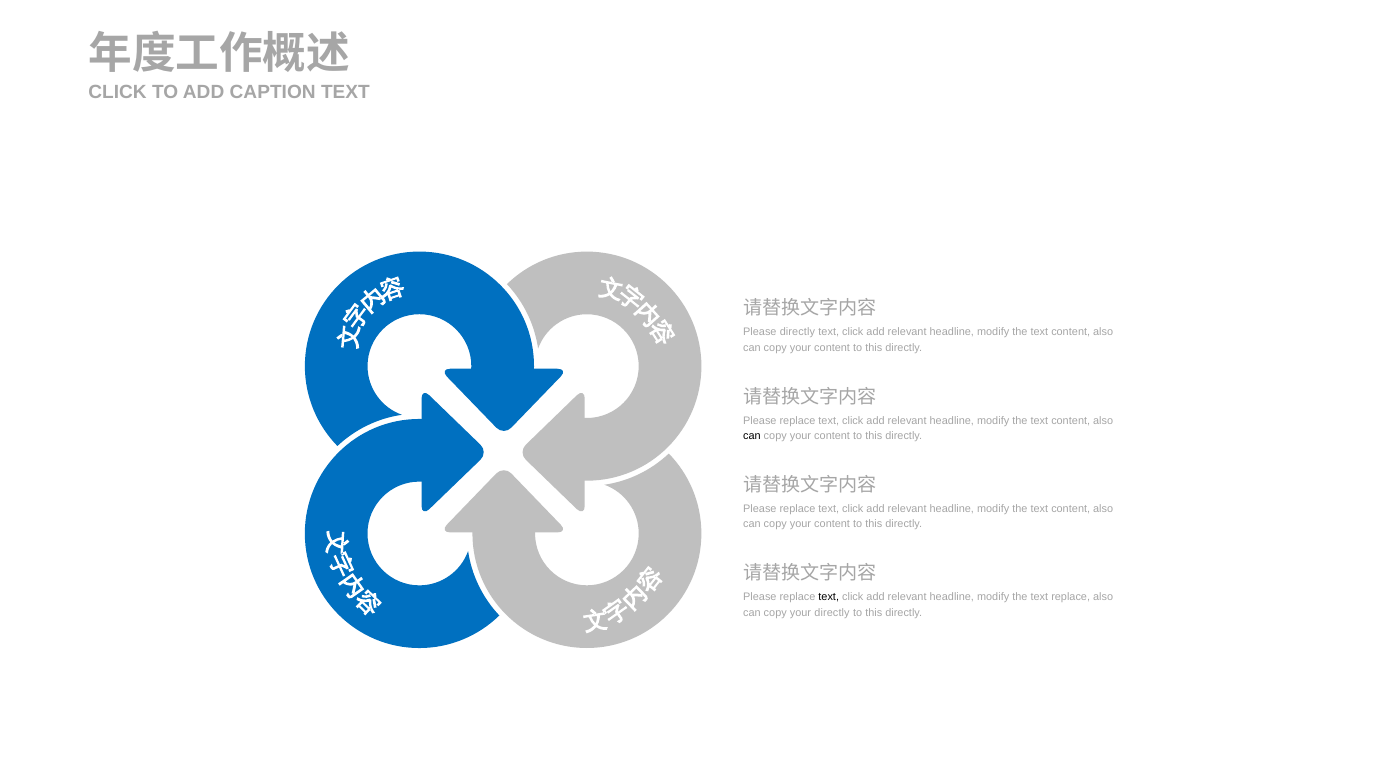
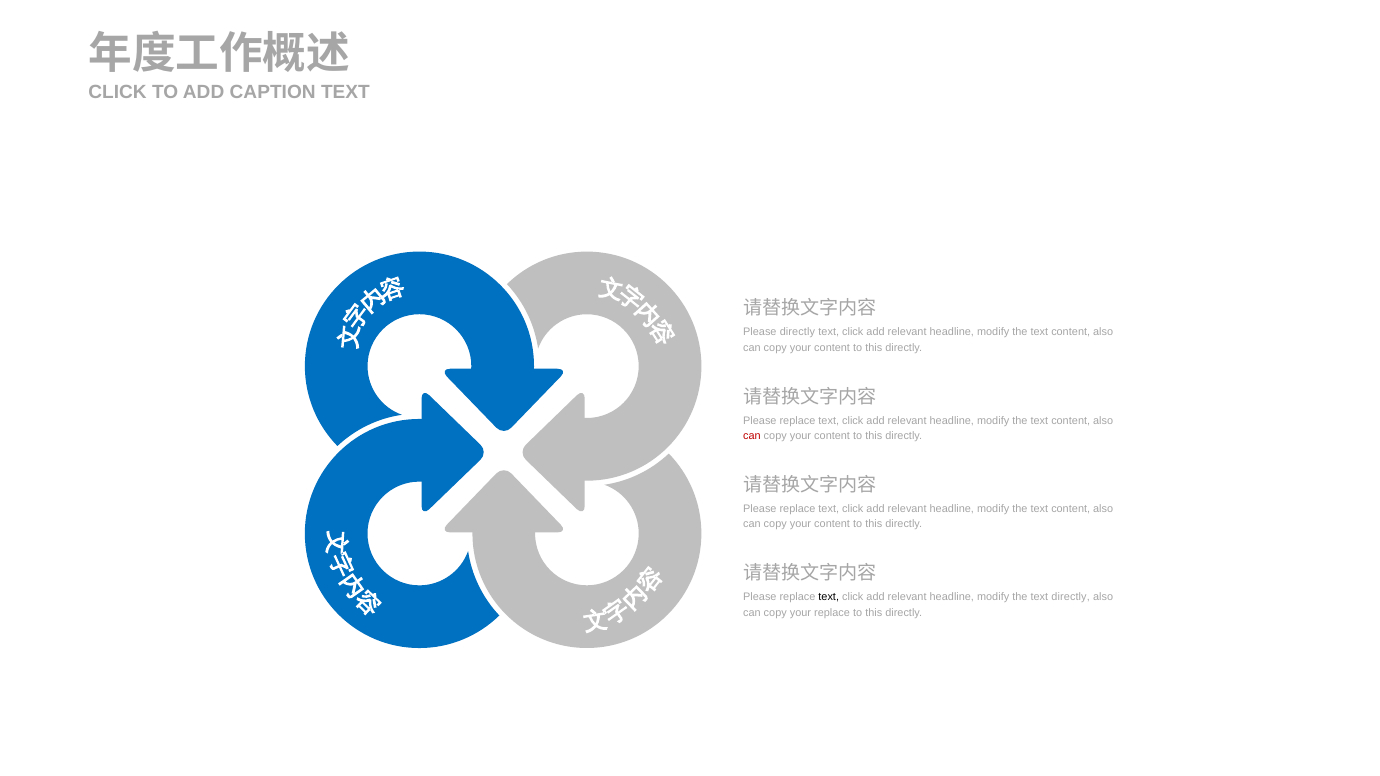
can colour: black -> red (752, 436)
text replace: replace -> directly (1071, 597)
your directly: directly -> replace (832, 613)
